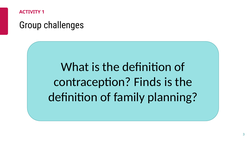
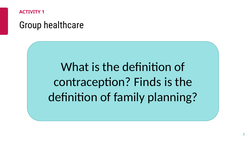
challenges: challenges -> healthcare (64, 25)
